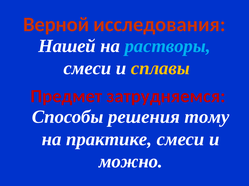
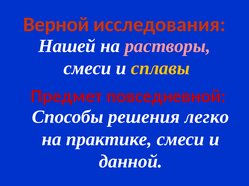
растворы colour: light blue -> pink (168, 46)
затрудняемся: затрудняемся -> повседневной (166, 97)
тому: тому -> легко (207, 117)
можно: можно -> данной (131, 162)
